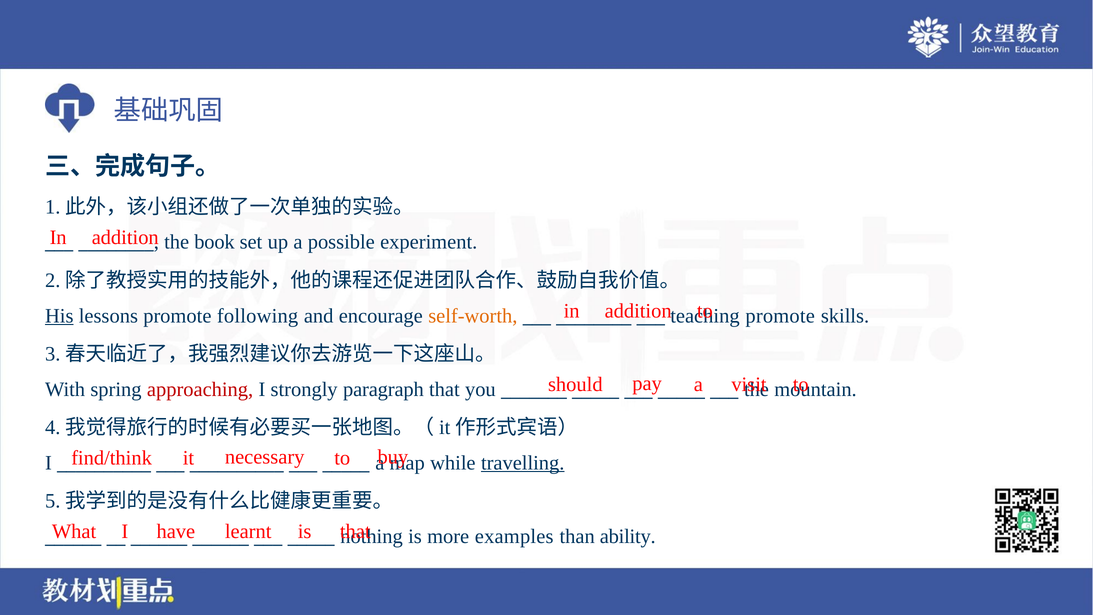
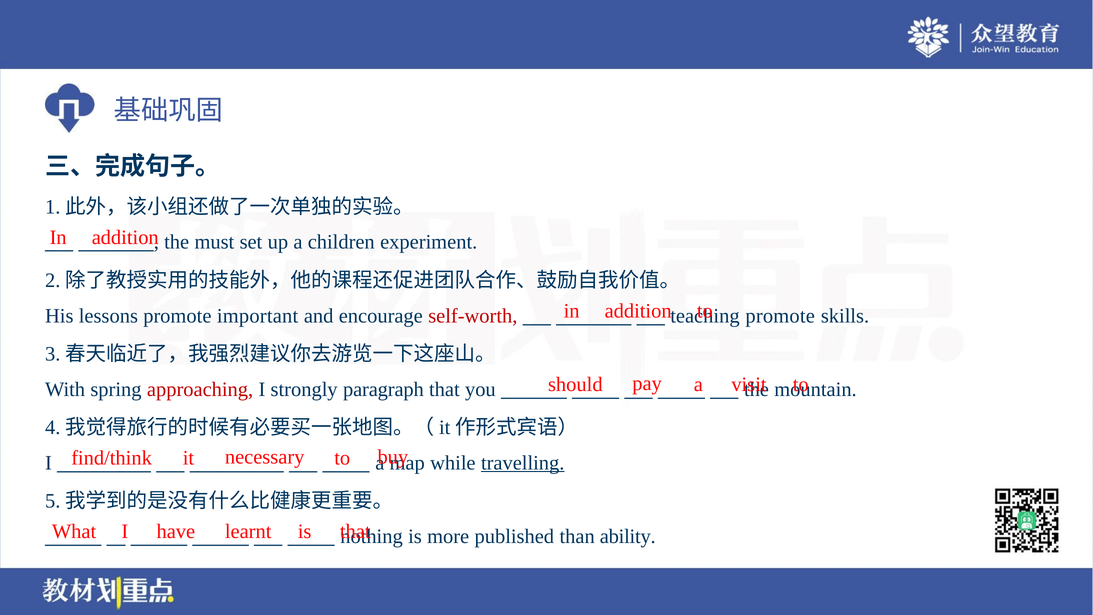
book: book -> must (214, 242)
possible: possible -> children (341, 242)
His underline: present -> none (59, 316)
following: following -> important (258, 316)
self-worth colour: orange -> red (473, 316)
examples: examples -> published (514, 536)
